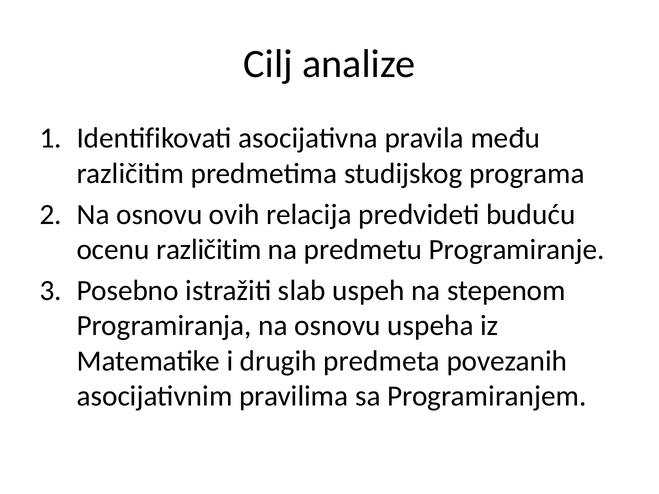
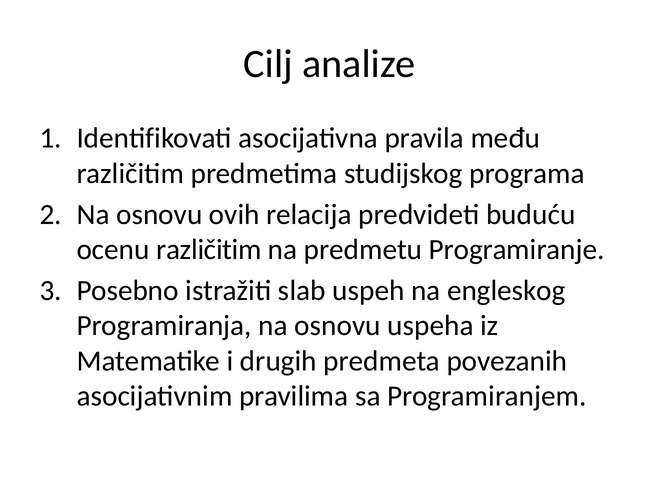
stepenom: stepenom -> engleskog (506, 291)
